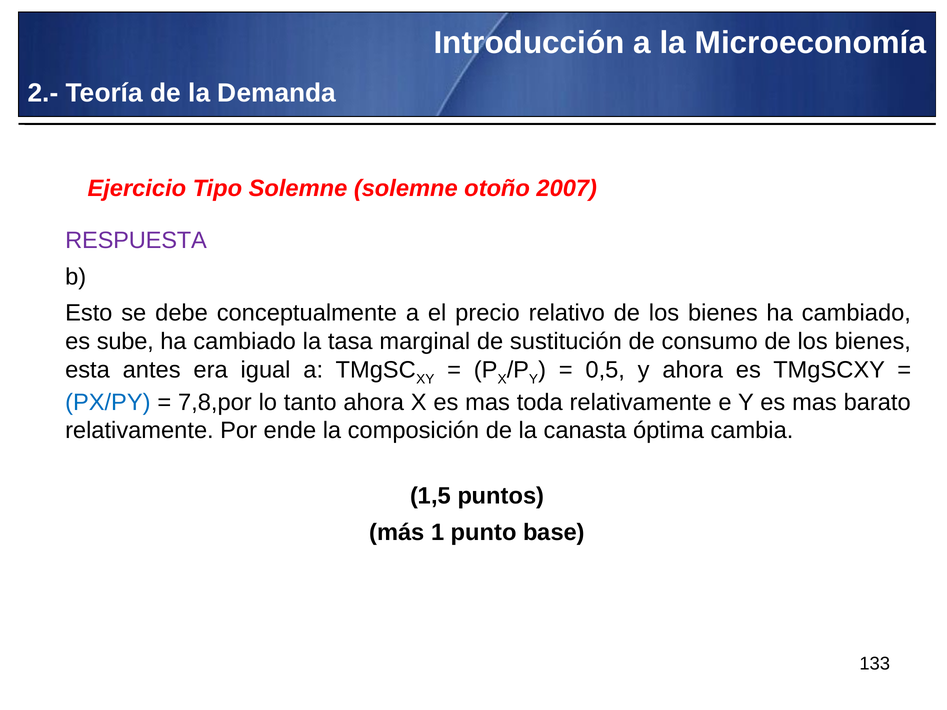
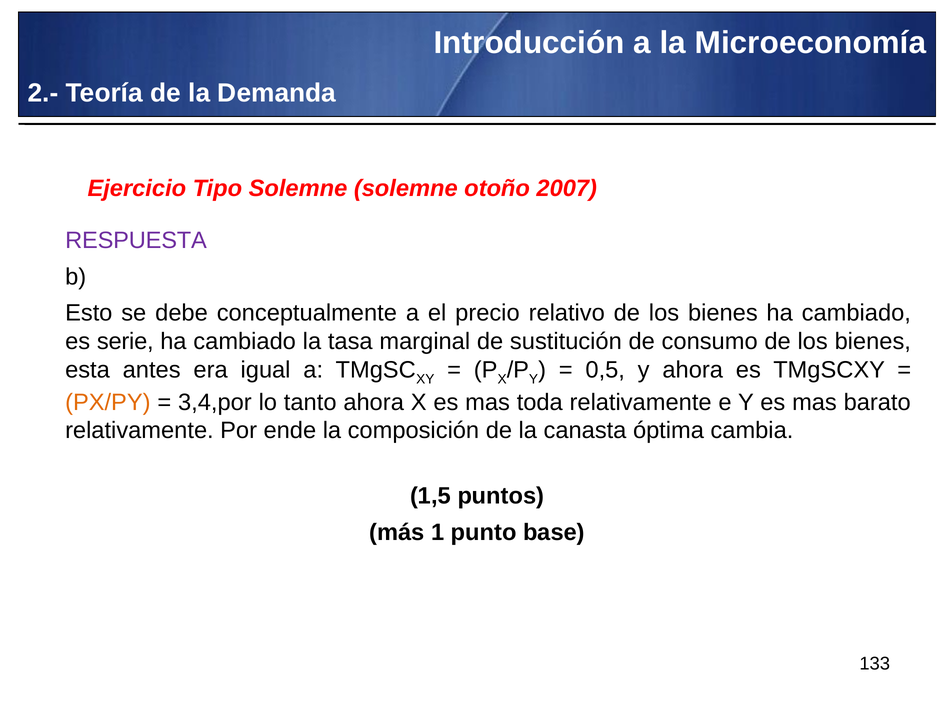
sube: sube -> serie (125, 342)
PX/PY colour: blue -> orange (108, 402)
7,8,por: 7,8,por -> 3,4,por (215, 402)
